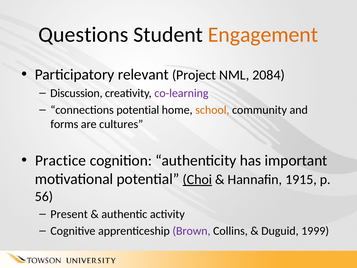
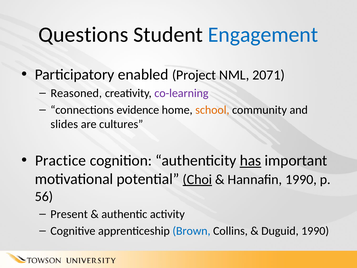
Engagement colour: orange -> blue (263, 35)
relevant: relevant -> enabled (143, 75)
2084: 2084 -> 2071 (269, 75)
Discussion: Discussion -> Reasoned (76, 93)
connections potential: potential -> evidence (138, 110)
forms: forms -> slides (64, 124)
has underline: none -> present (251, 160)
Hannafin 1915: 1915 -> 1990 (301, 179)
Brown colour: purple -> blue (191, 231)
Duguid 1999: 1999 -> 1990 (315, 231)
